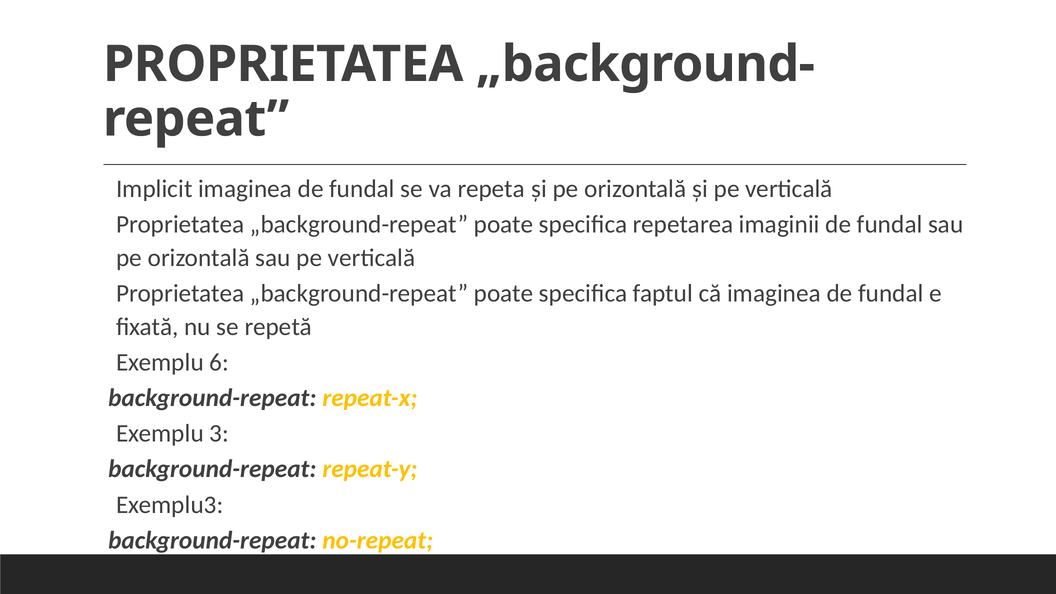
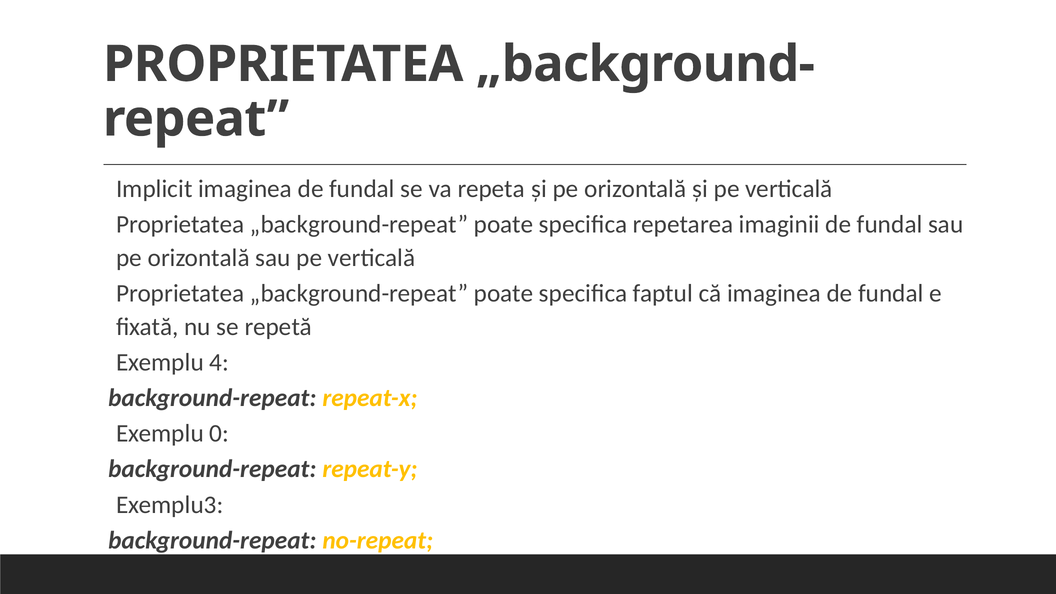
6: 6 -> 4 (219, 362)
3: 3 -> 0 (219, 434)
